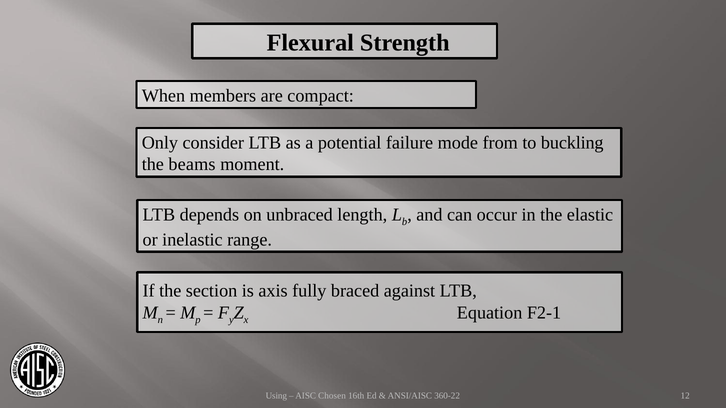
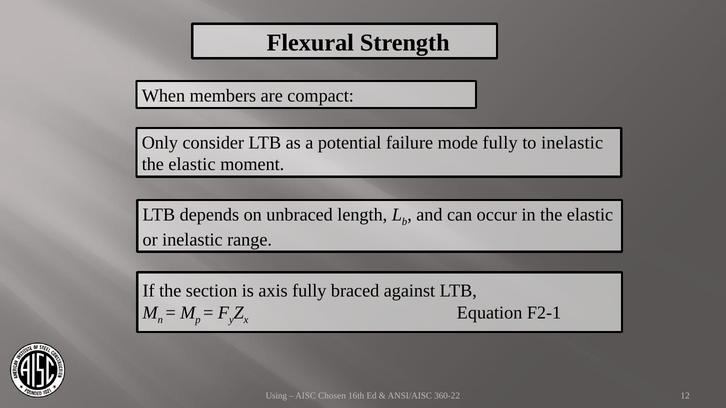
mode from: from -> fully (500, 143)
to buckling: buckling -> inelastic (572, 143)
beams: beams -> elastic (192, 165)
